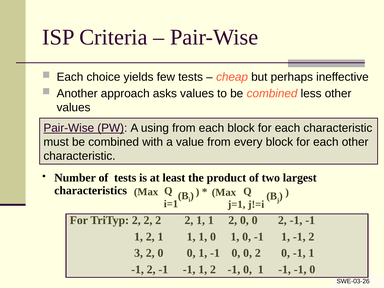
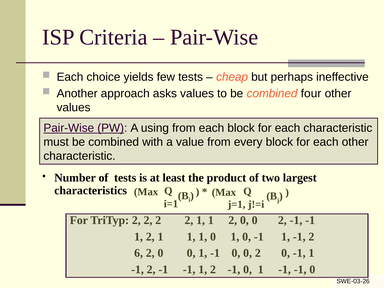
less: less -> four (311, 93)
3: 3 -> 6 (139, 253)
